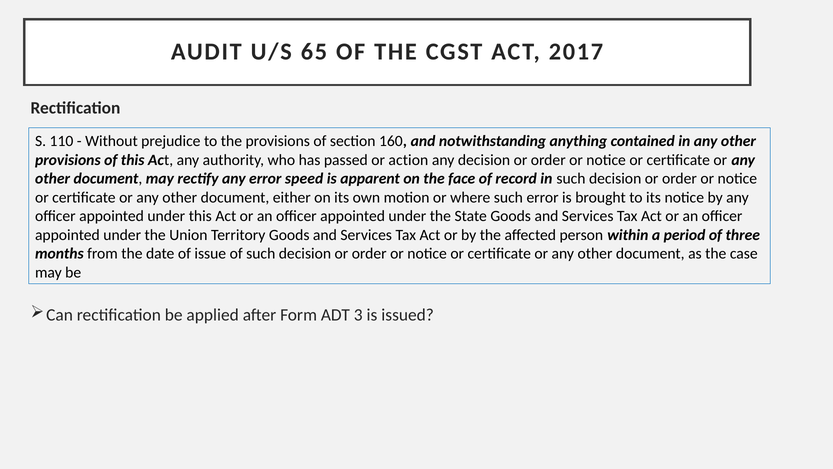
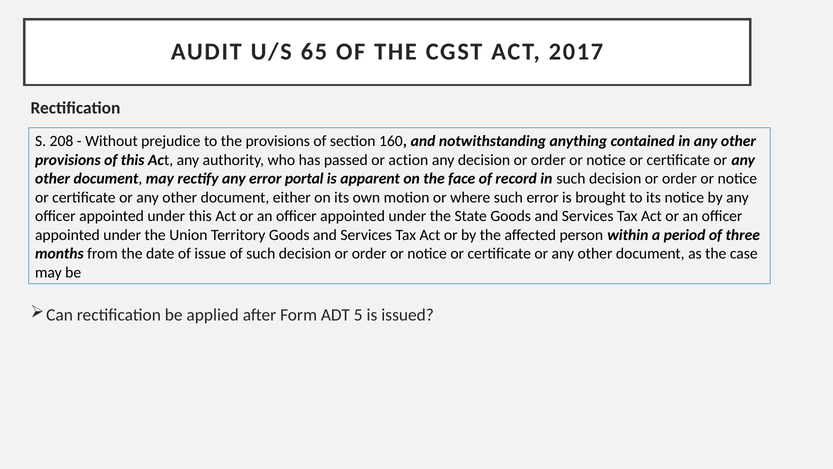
110: 110 -> 208 (61, 141)
speed: speed -> portal (304, 179)
3: 3 -> 5 (358, 315)
